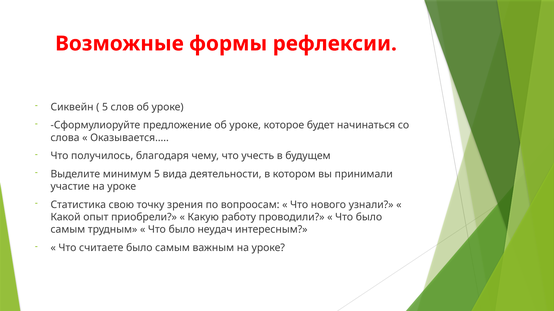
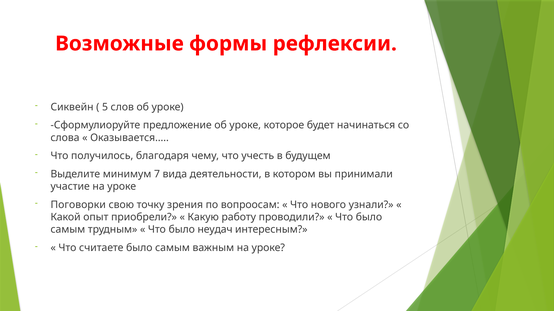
минимум 5: 5 -> 7 (157, 174)
Статистика: Статистика -> Поговорки (78, 205)
